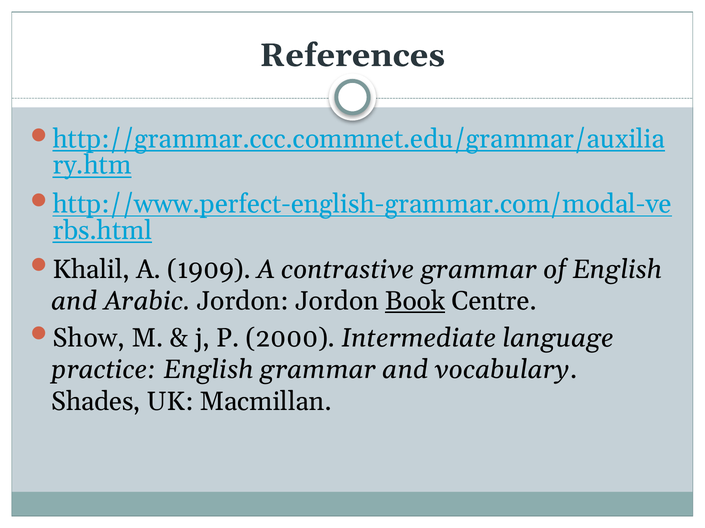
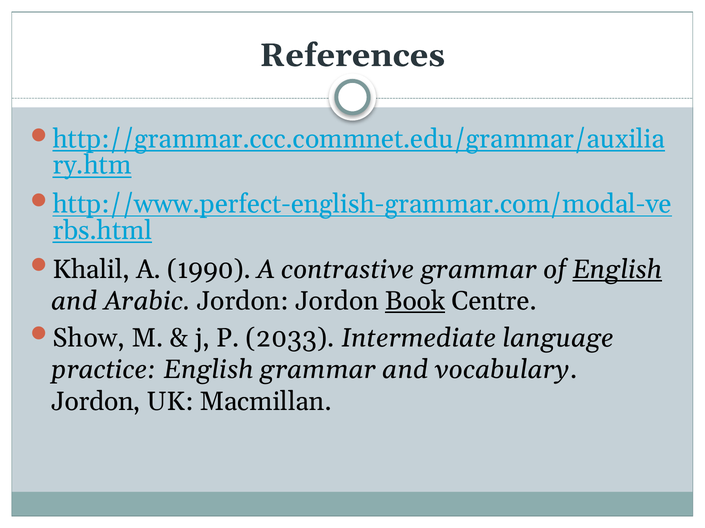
1909: 1909 -> 1990 (209, 270)
English underline: none -> present (617, 270)
2000: 2000 -> 2033 (290, 339)
Shades: Shades -> Jordon (96, 402)
